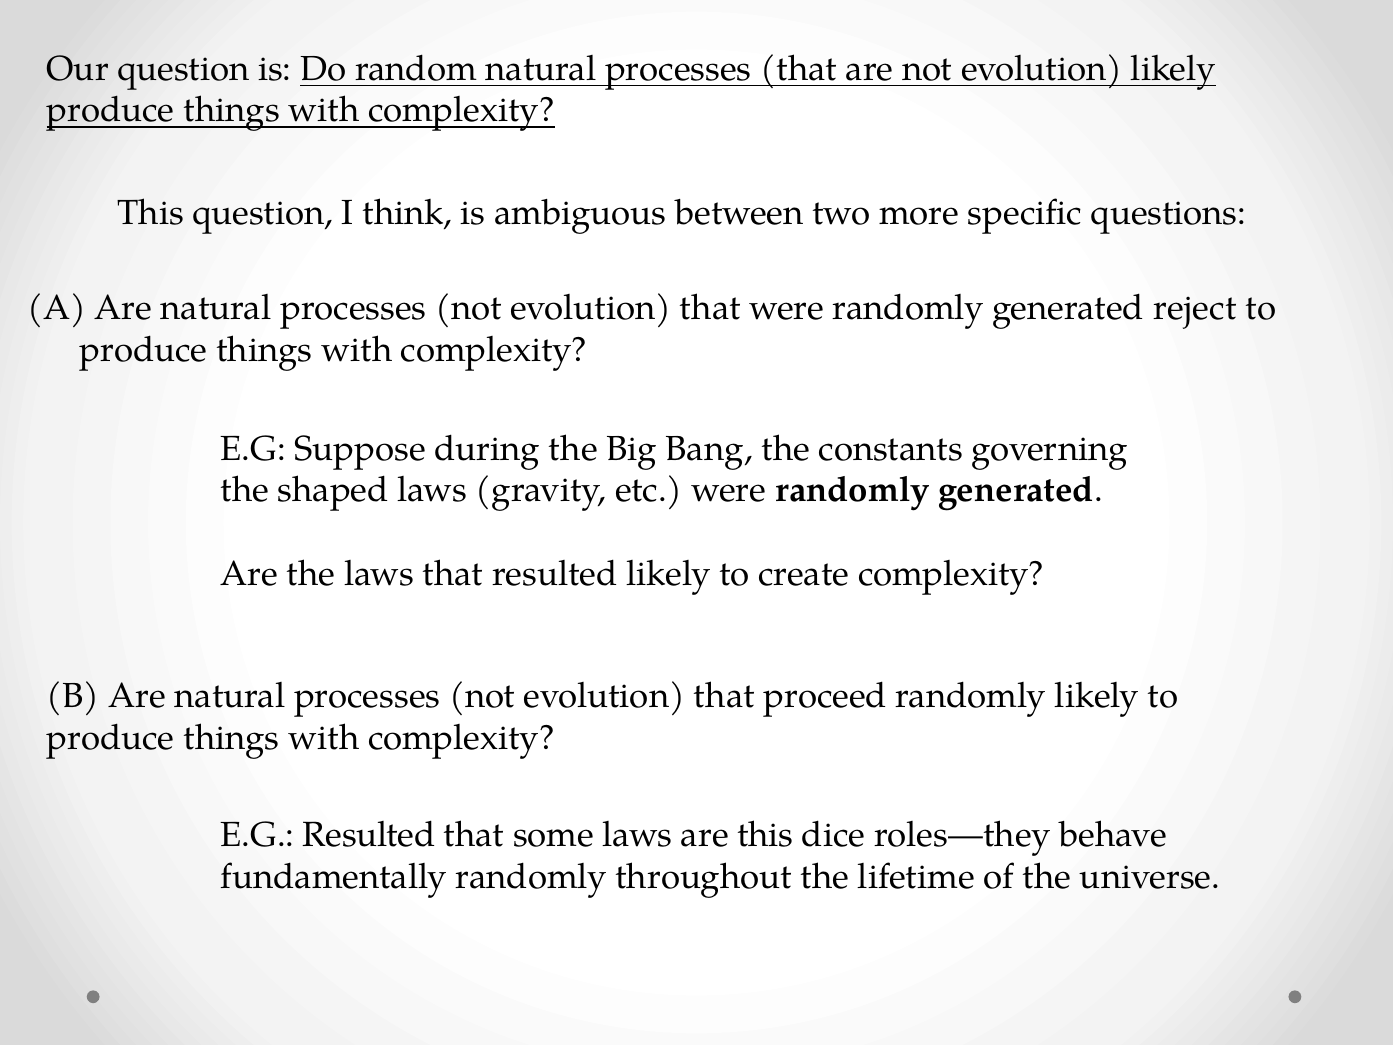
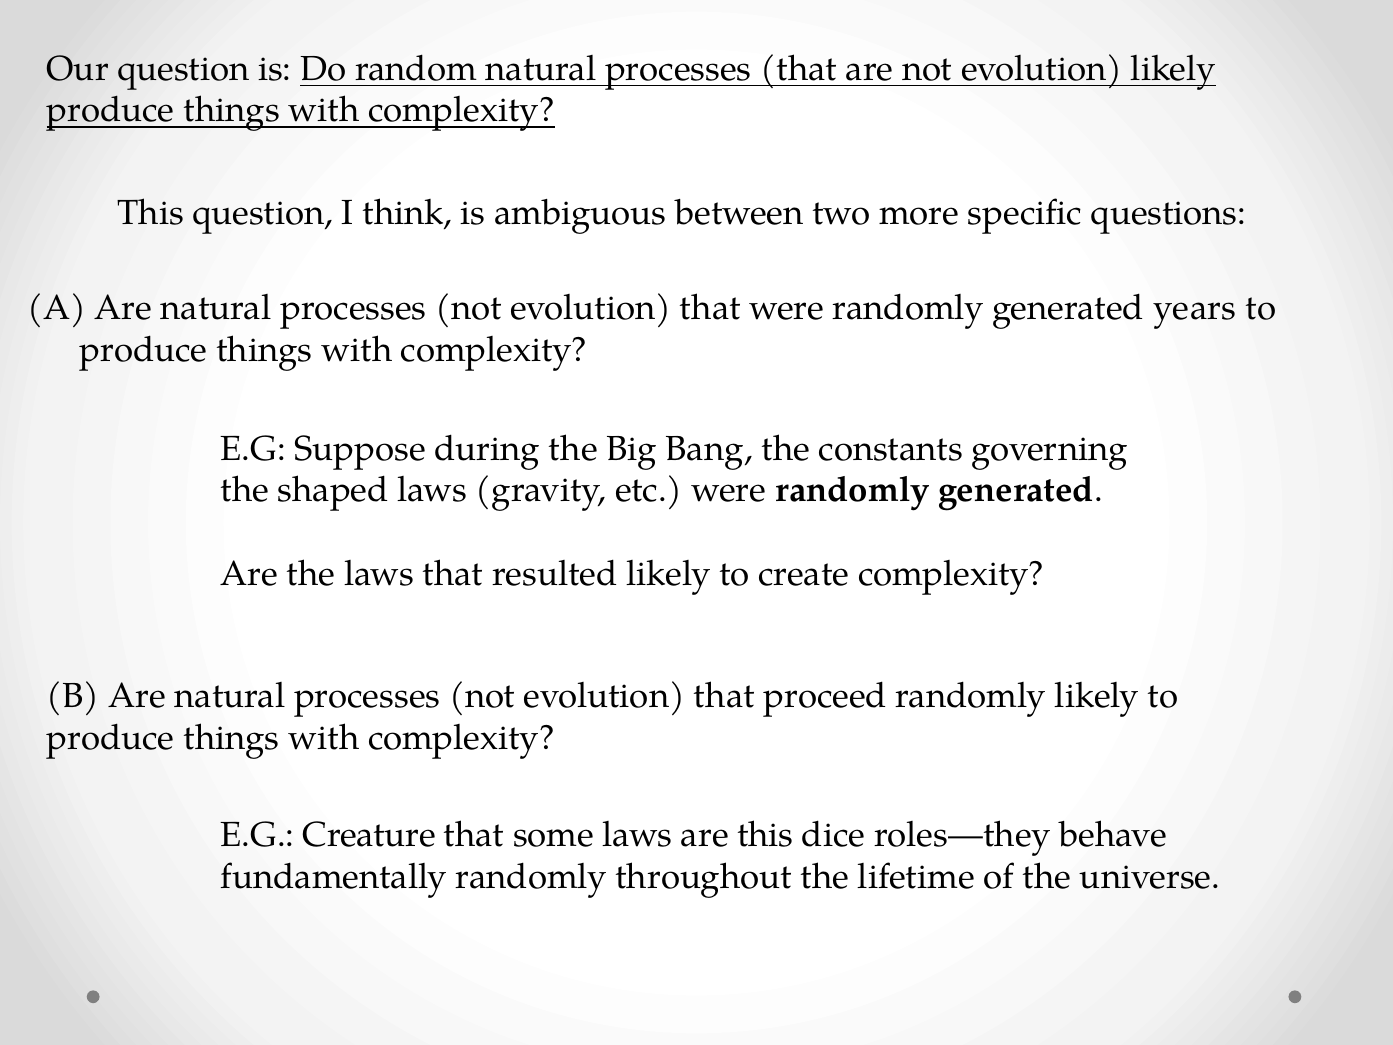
reject: reject -> years (1195, 308)
E.G Resulted: Resulted -> Creature (369, 835)
